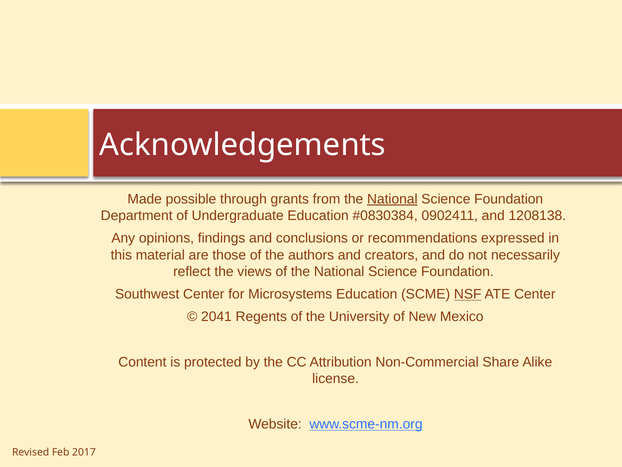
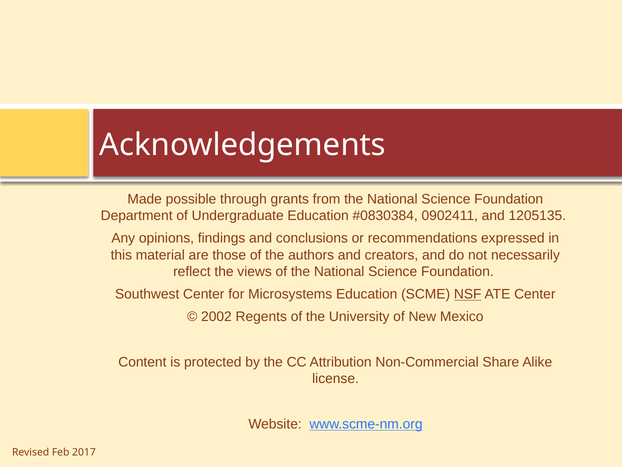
National underline: present -> none (392, 199)
1208138: 1208138 -> 1205135 (537, 215)
2041: 2041 -> 2002 (216, 317)
